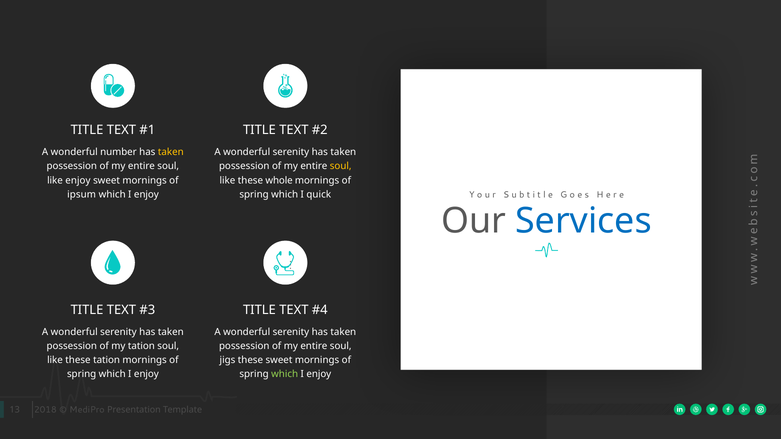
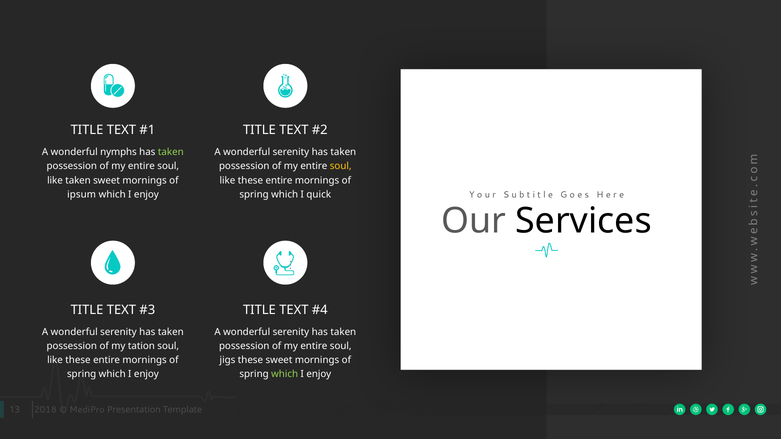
number: number -> nymphs (119, 152)
taken colour: yellow -> light green (171, 152)
like enjoy: enjoy -> taken (78, 180)
whole: whole -> entire (279, 180)
Services colour: blue -> black (584, 221)
tation: tation -> entire (107, 360)
